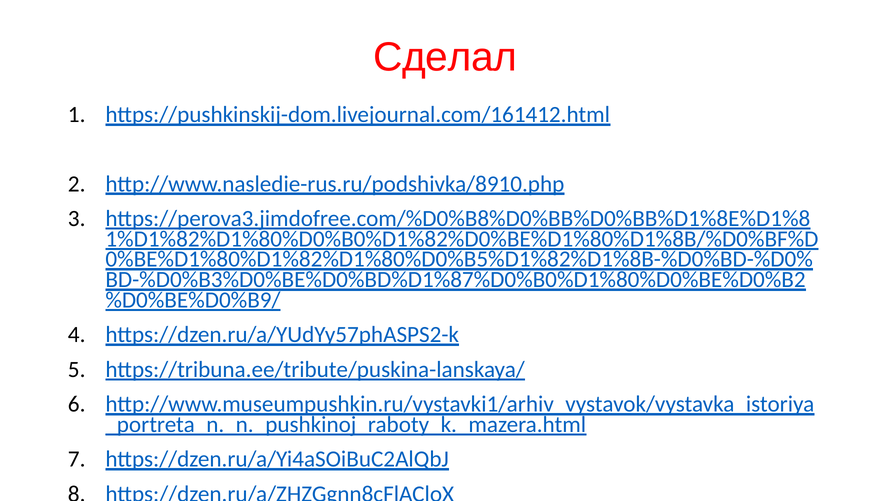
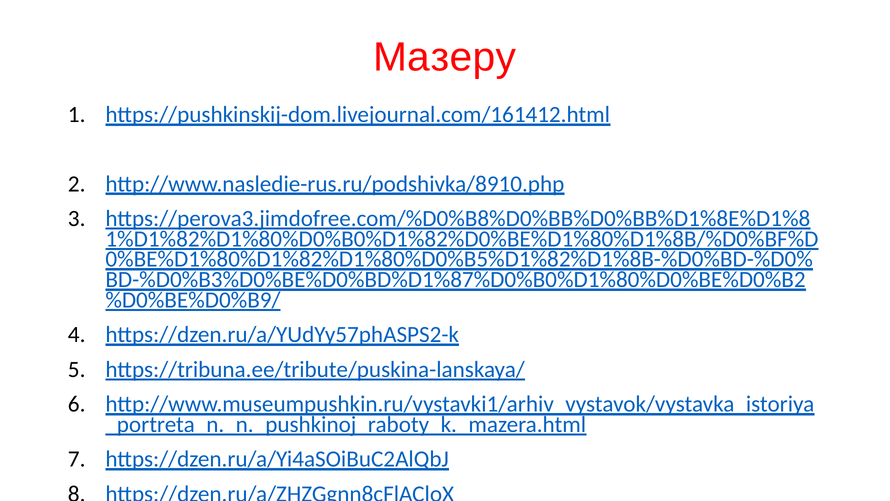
Сделал: Сделал -> Мазеру (445, 57)
